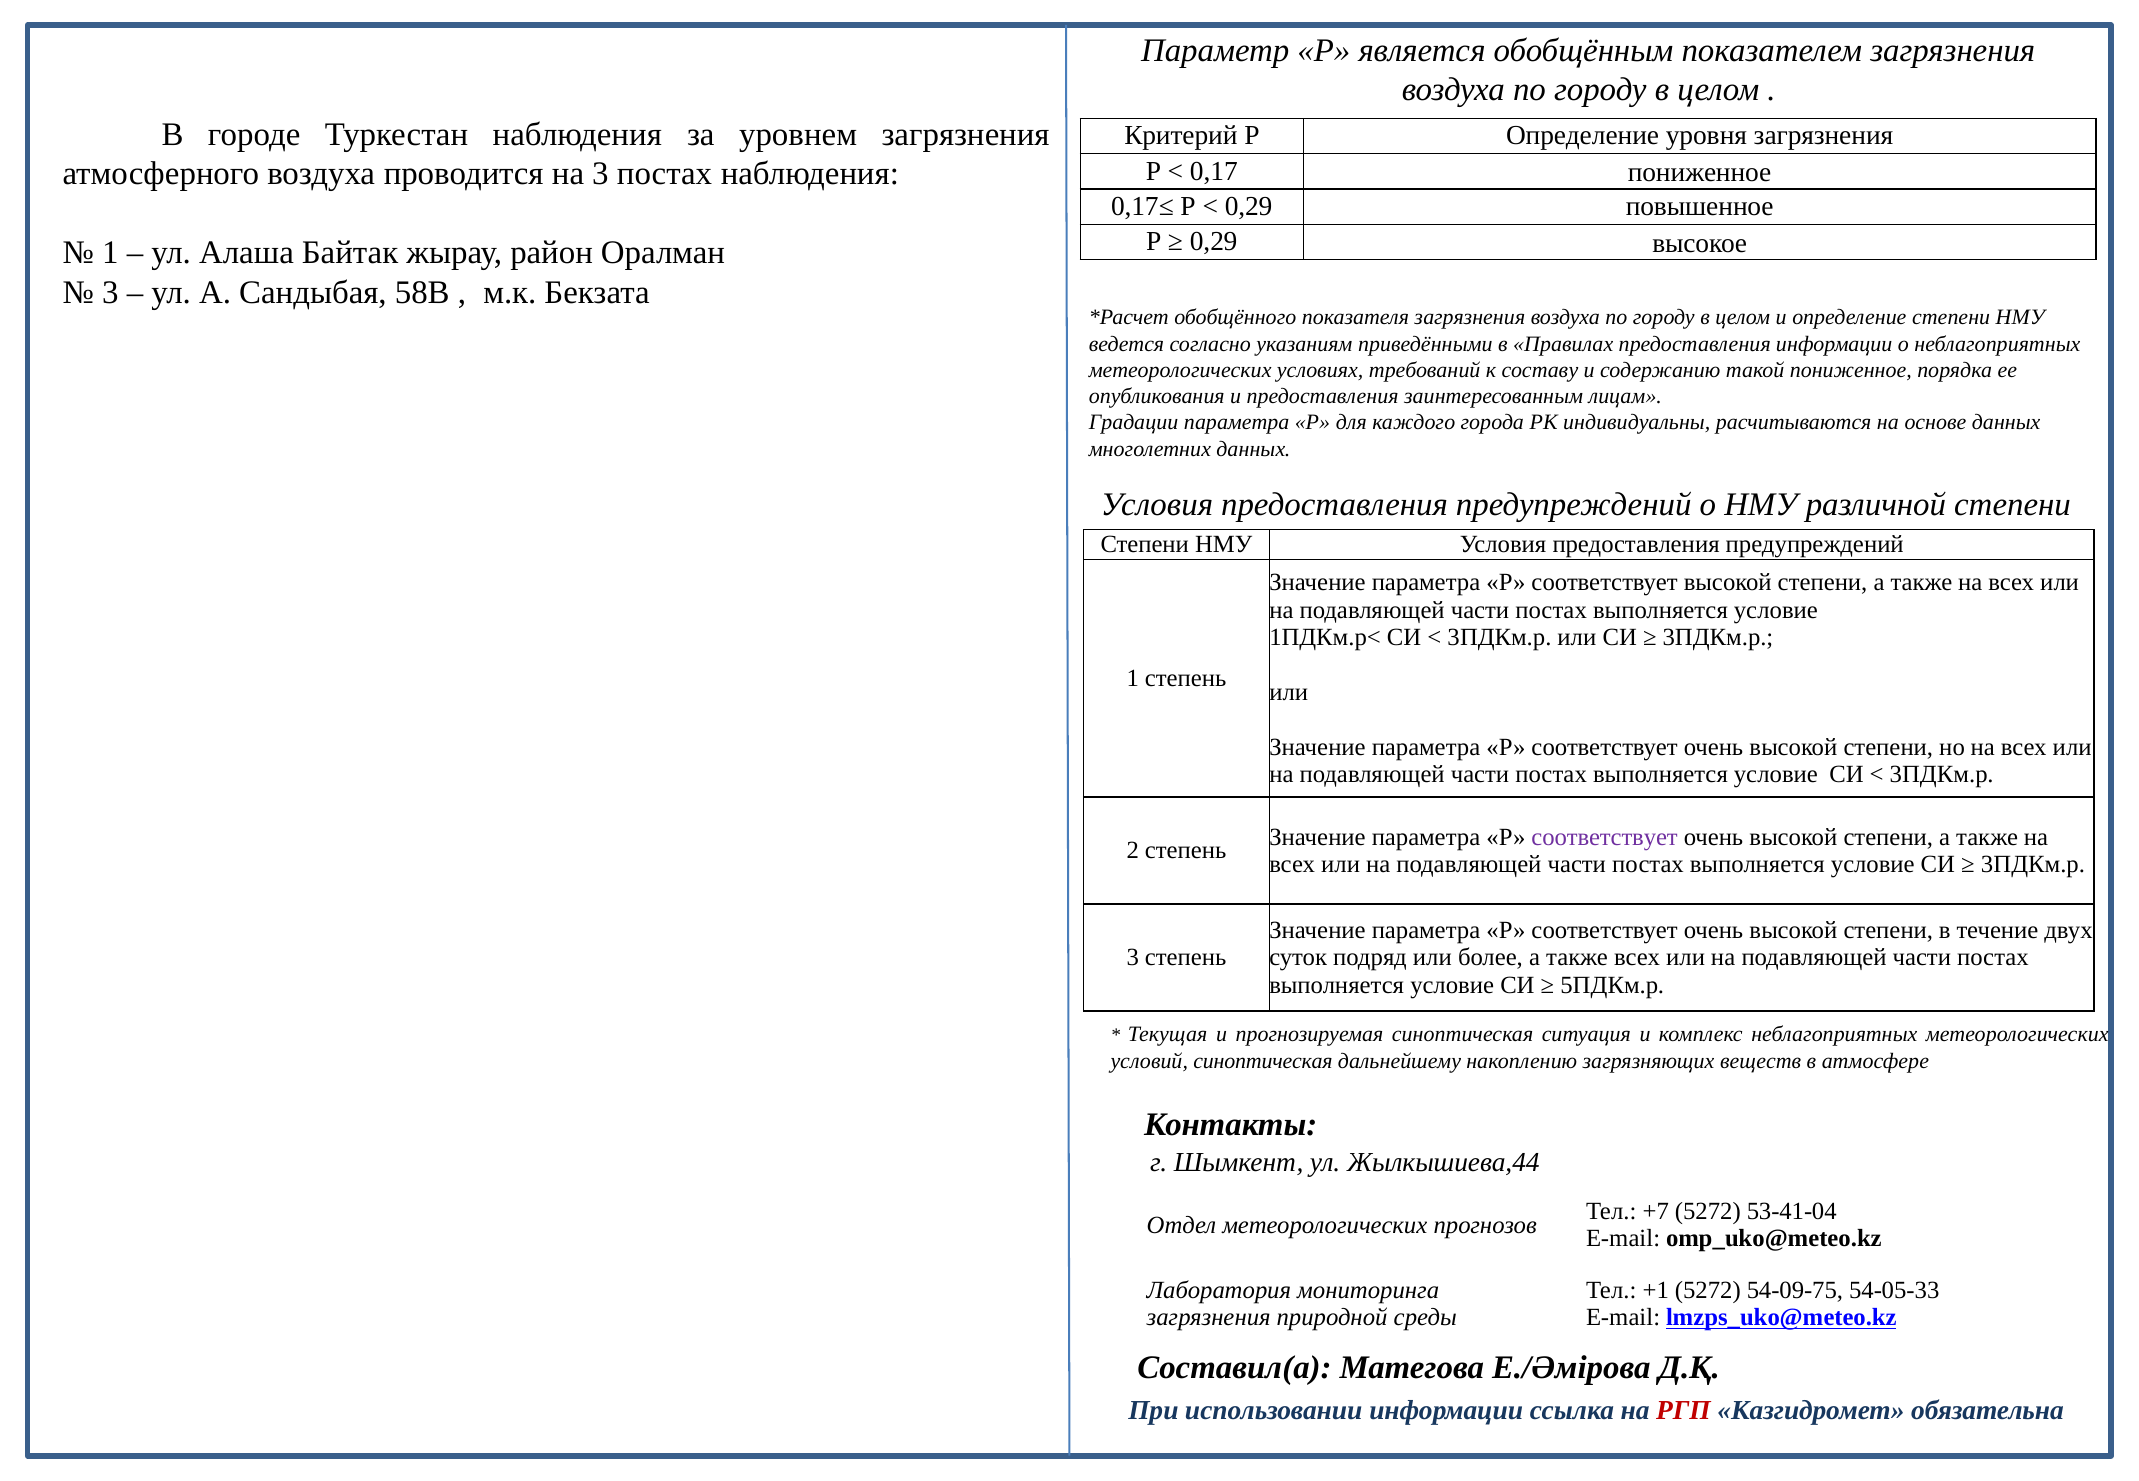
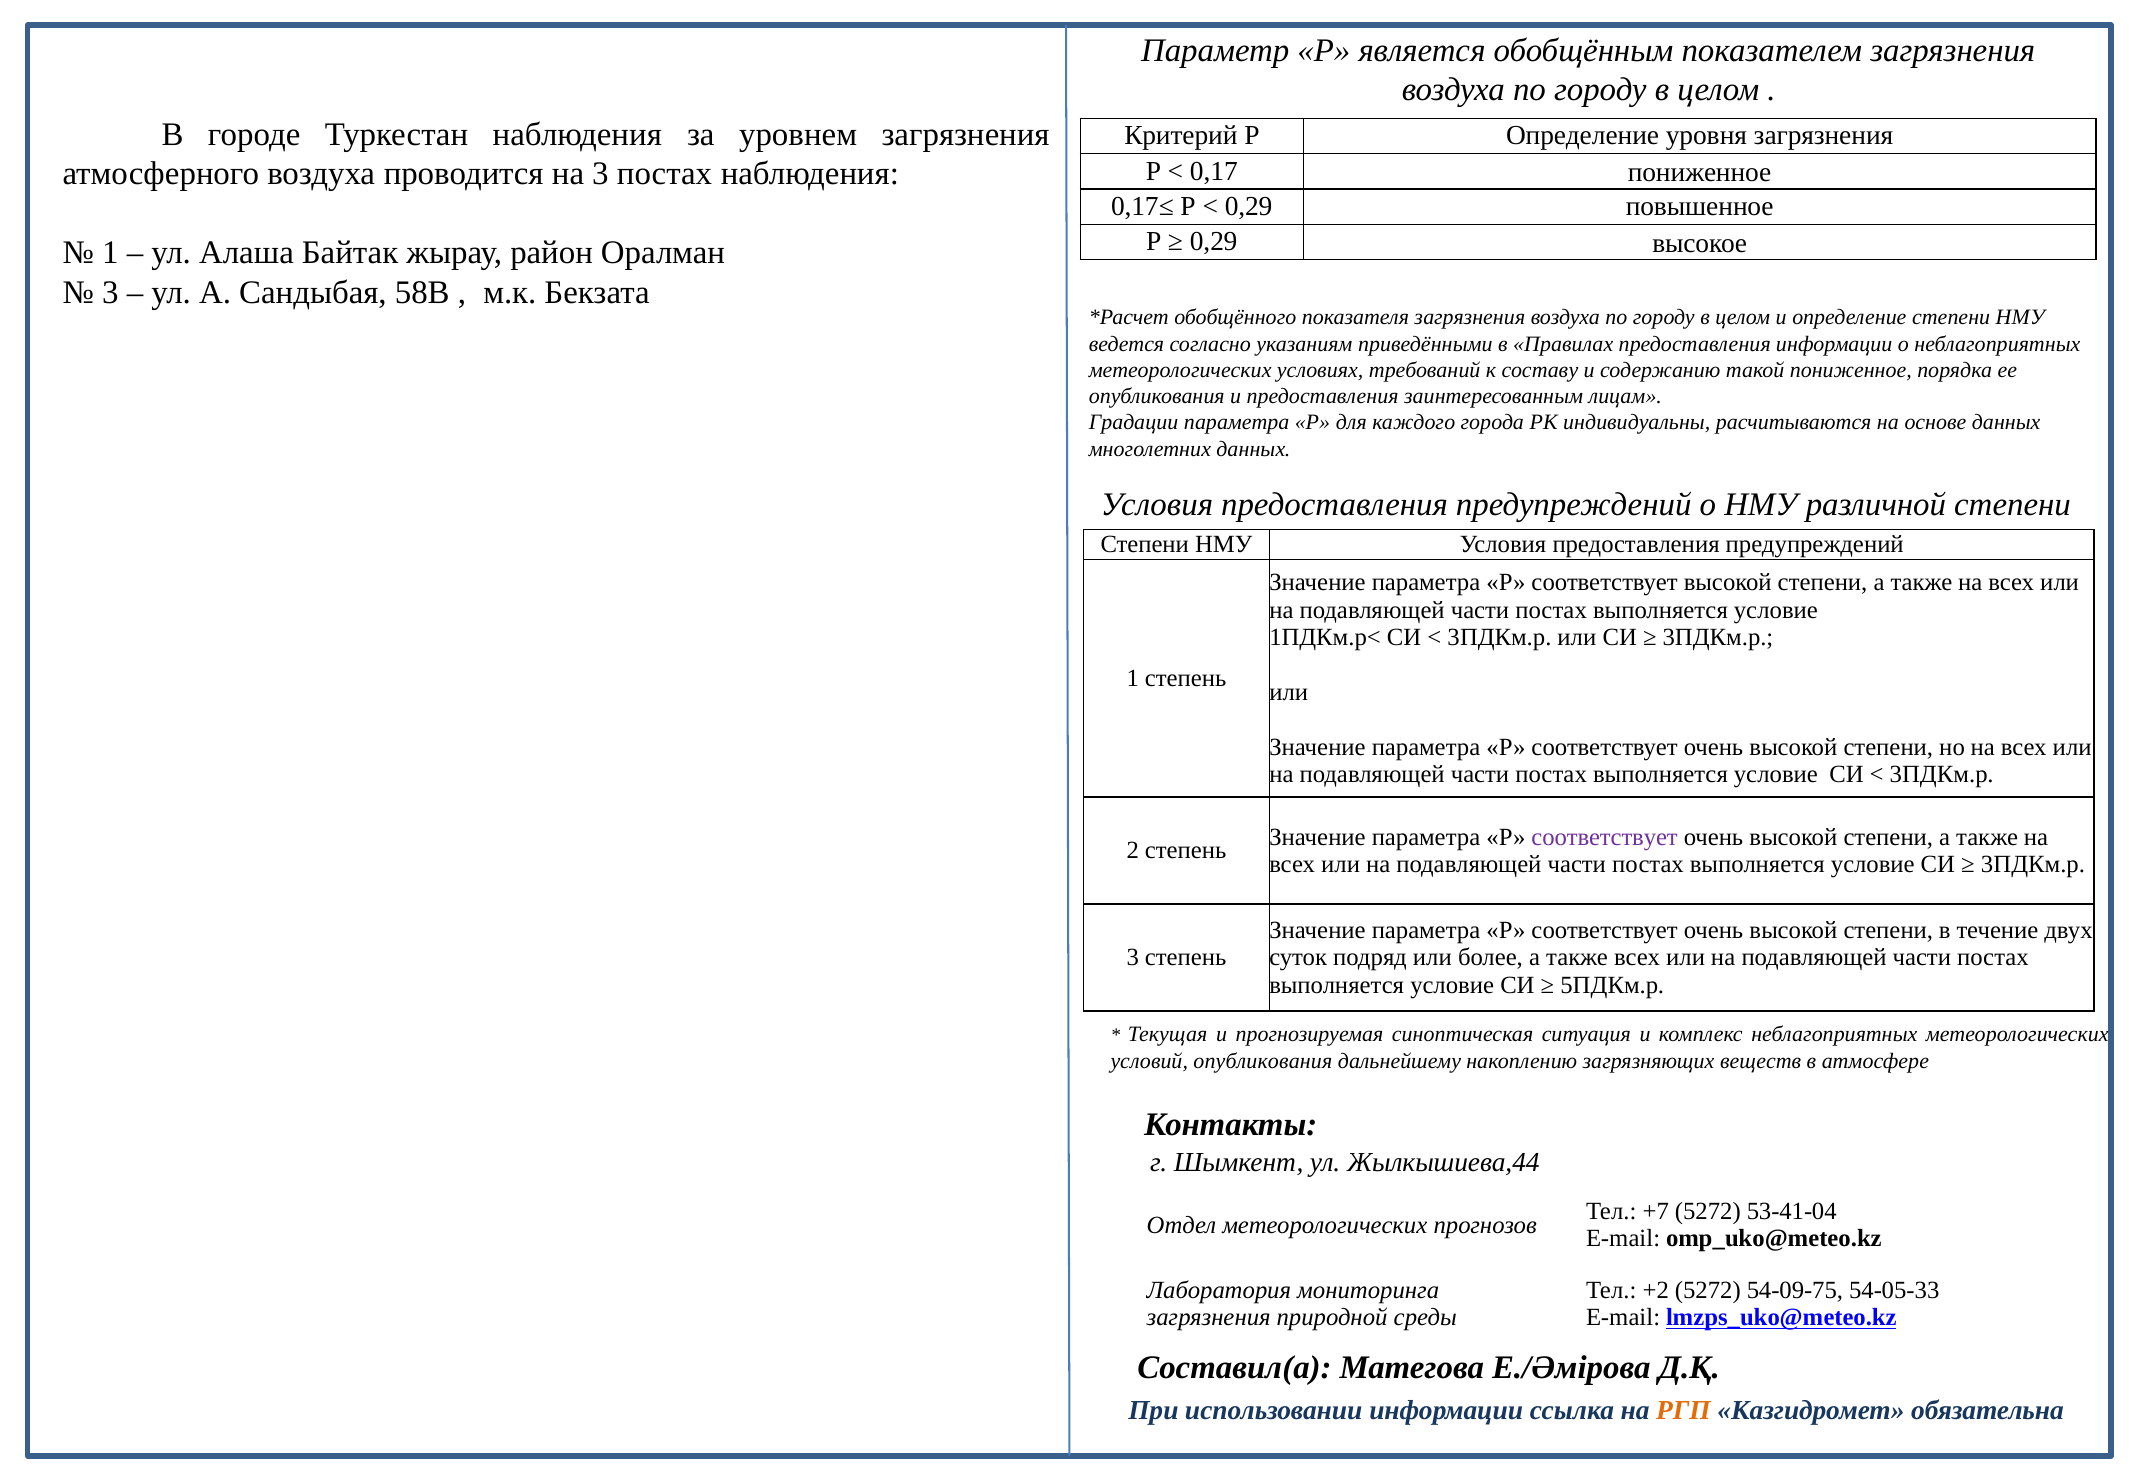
условий синоптическая: синоптическая -> опубликования (1263, 1061)
+1: +1 -> +2 (1656, 1290)
РГП colour: red -> orange (1683, 1410)
